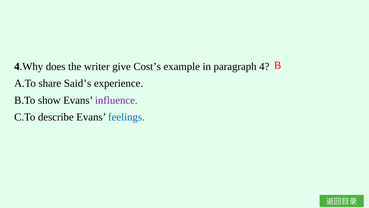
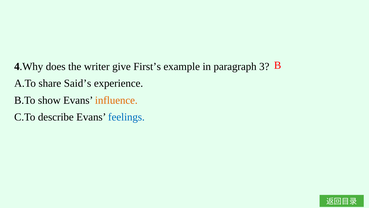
Cost’s: Cost’s -> First’s (147, 66)
4: 4 -> 3 (264, 66)
influence colour: purple -> orange (116, 100)
